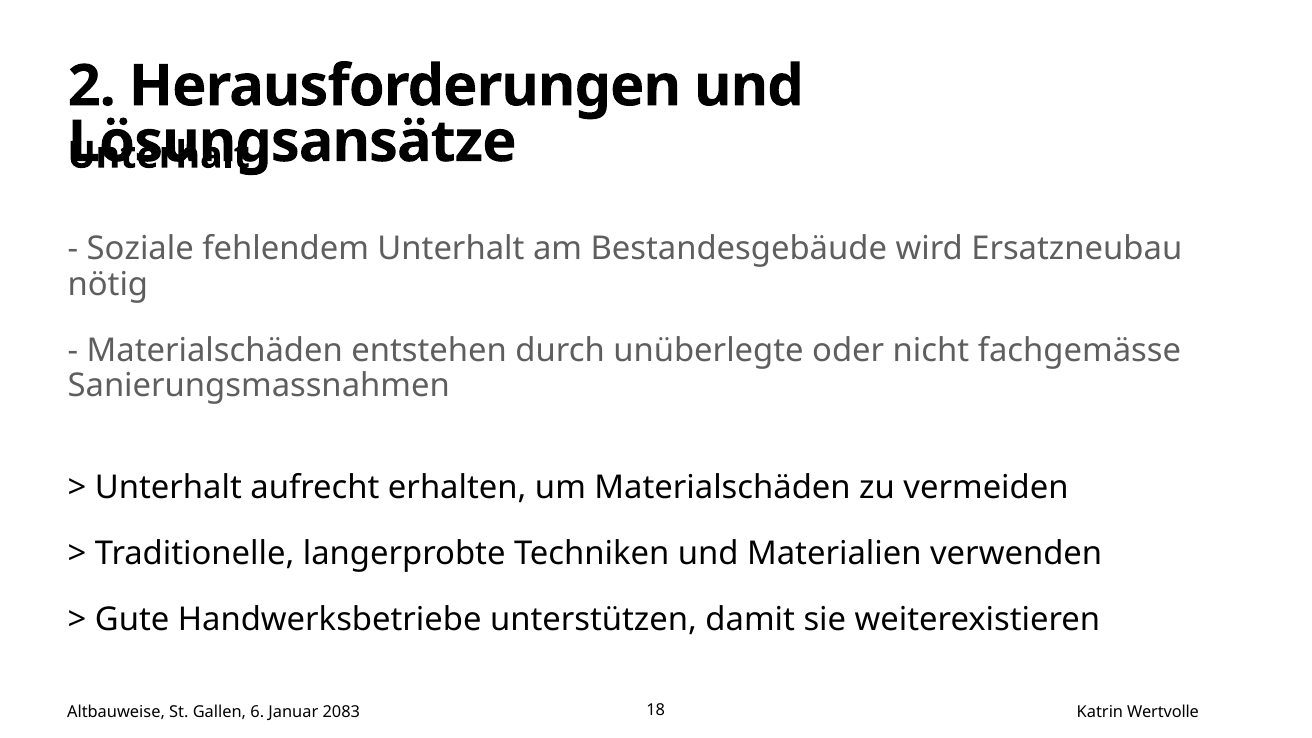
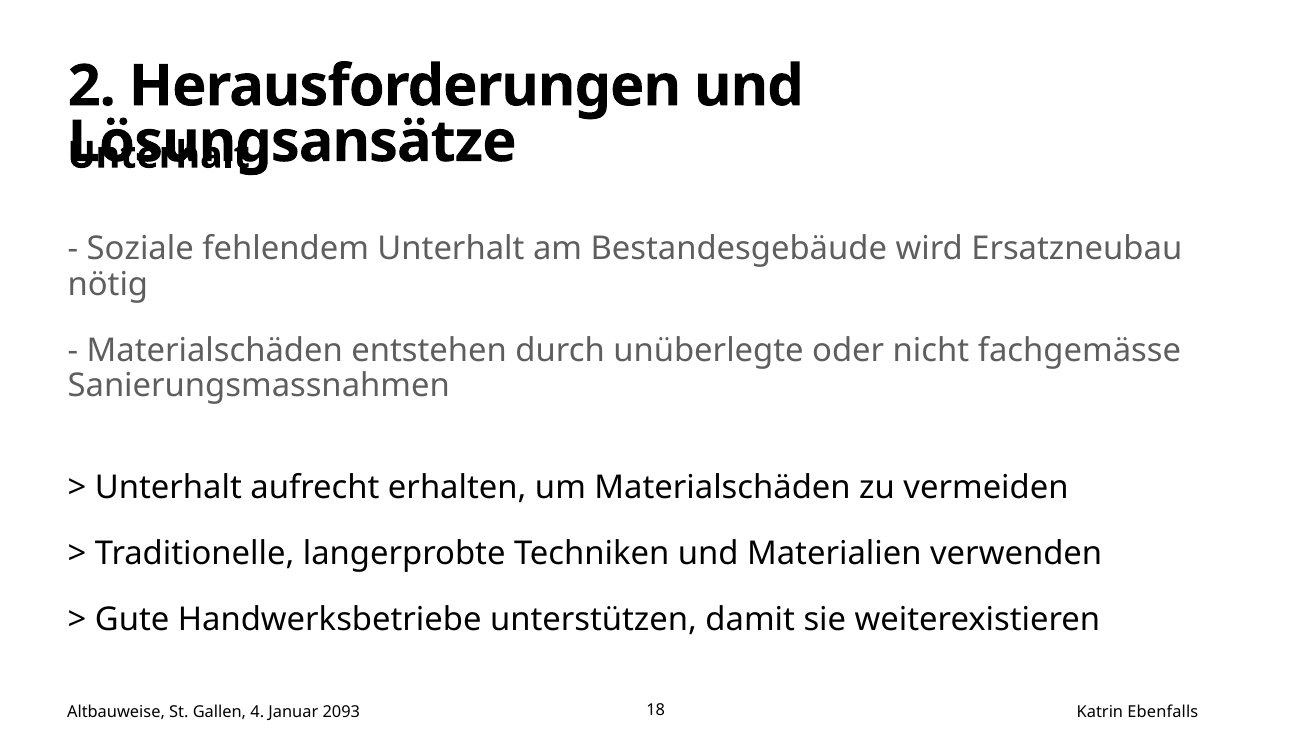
6: 6 -> 4 (257, 712)
2083: 2083 -> 2093 (341, 712)
Wertvolle: Wertvolle -> Ebenfalls (1163, 712)
